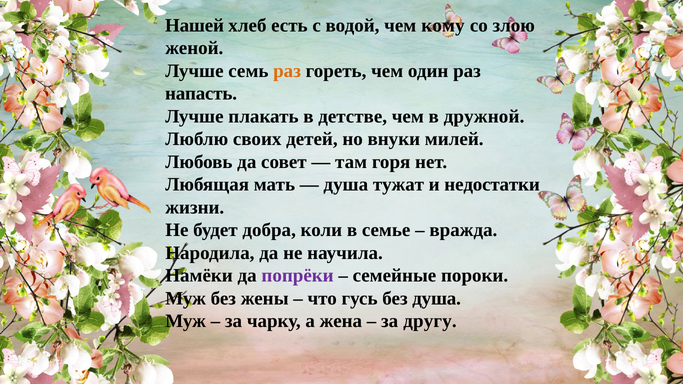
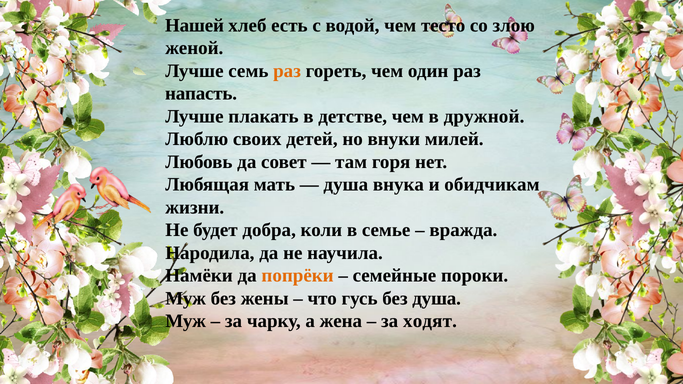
кому: кому -> тесто (443, 25)
тужат: тужат -> внука (398, 185)
недостатки: недостатки -> обидчикам (492, 185)
попрёки colour: purple -> orange (298, 276)
другу: другу -> ходят (430, 321)
